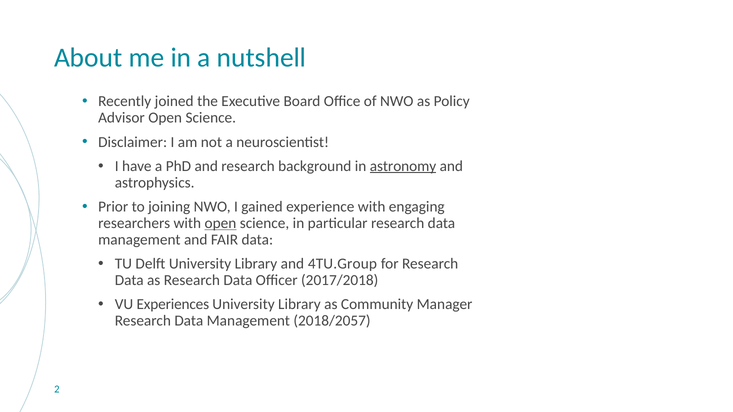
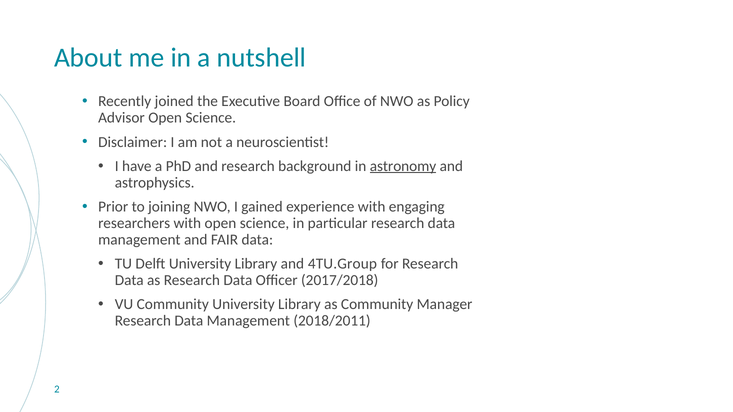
open underline: present -> none (220, 223)
VU Experiences: Experiences -> Community (173, 305)
2018/2057: 2018/2057 -> 2018/2011 (332, 321)
